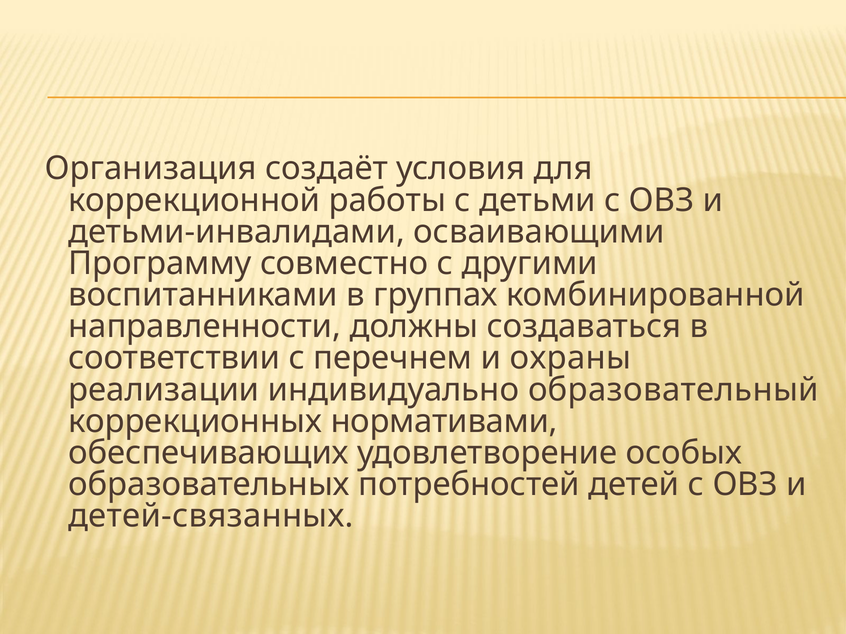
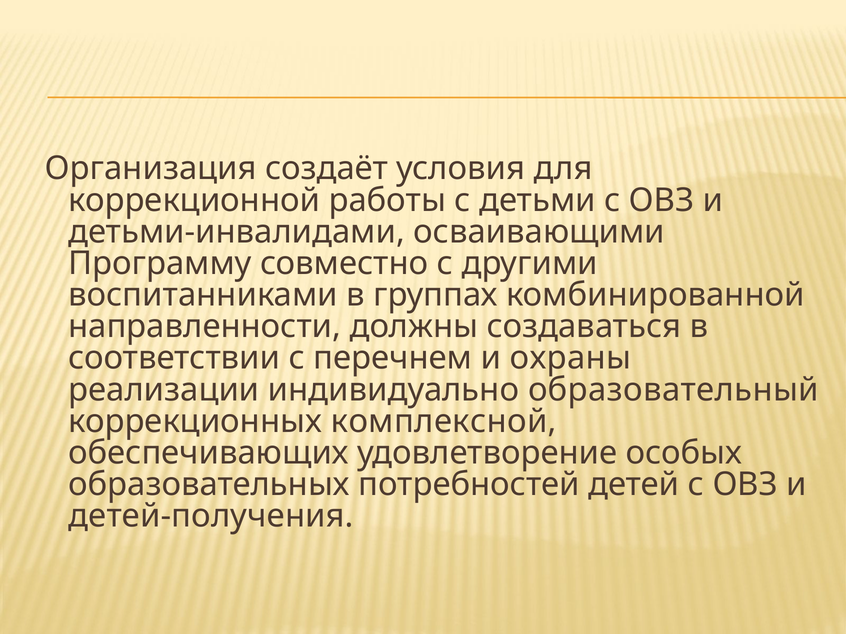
нормативами: нормативами -> комплексной (444, 422)
детей-связанных: детей-связанных -> детей-получения (211, 516)
